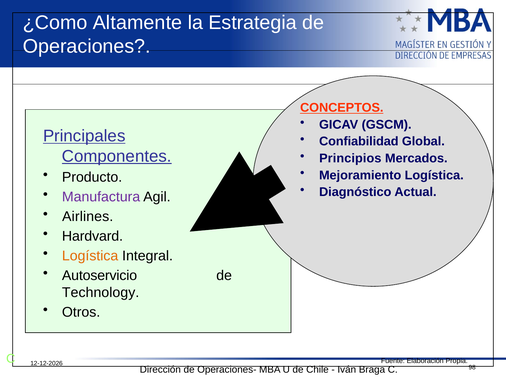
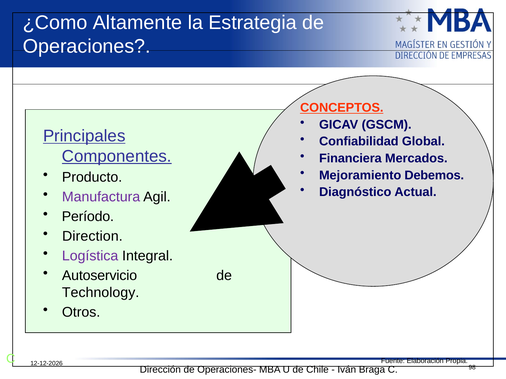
Principios: Principios -> Financiera (350, 159)
Mejoramiento Logística: Logística -> Debemos (434, 175)
Airlines: Airlines -> Período (88, 217)
Hardvard: Hardvard -> Direction (92, 237)
Logística colour: orange -> purple (90, 256)
